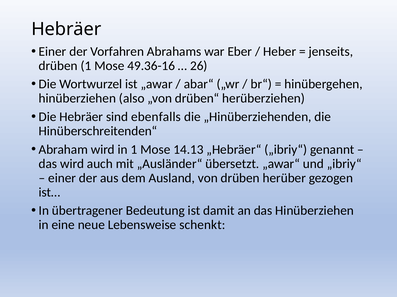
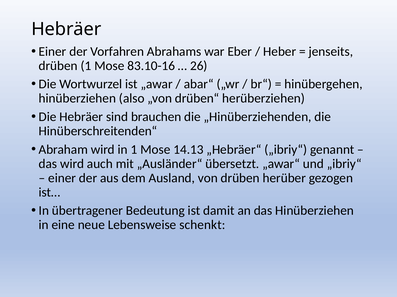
49.36-16: 49.36-16 -> 83.10-16 (151, 66)
ebenfalls: ebenfalls -> brauchen (156, 117)
